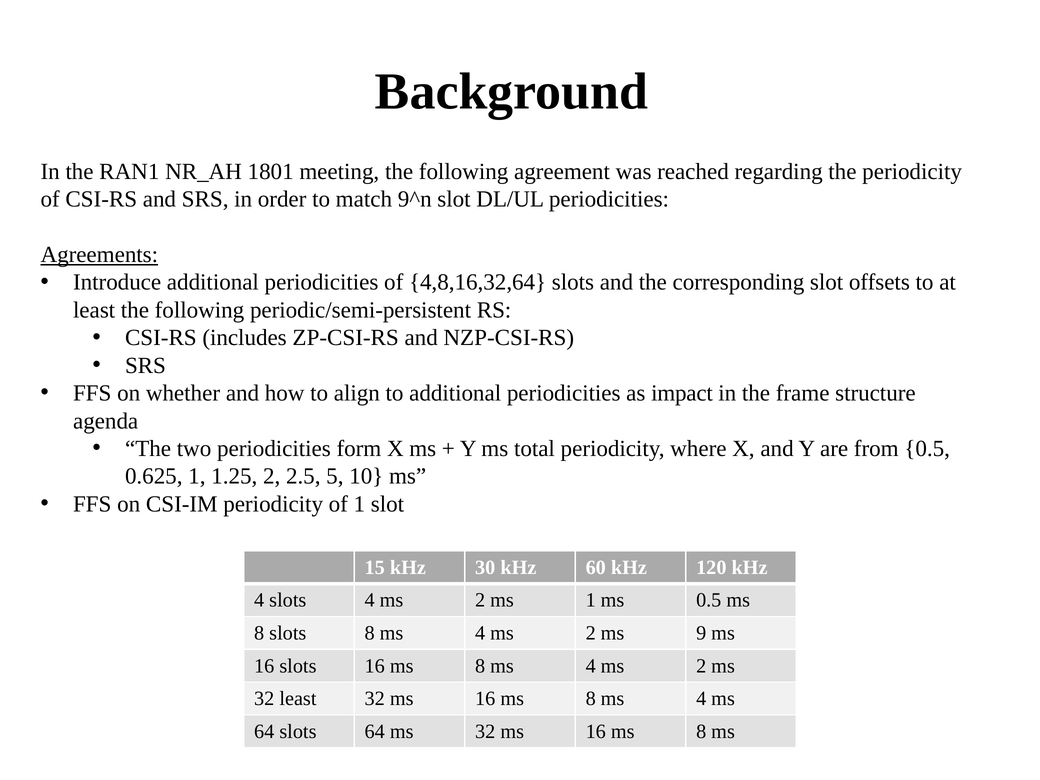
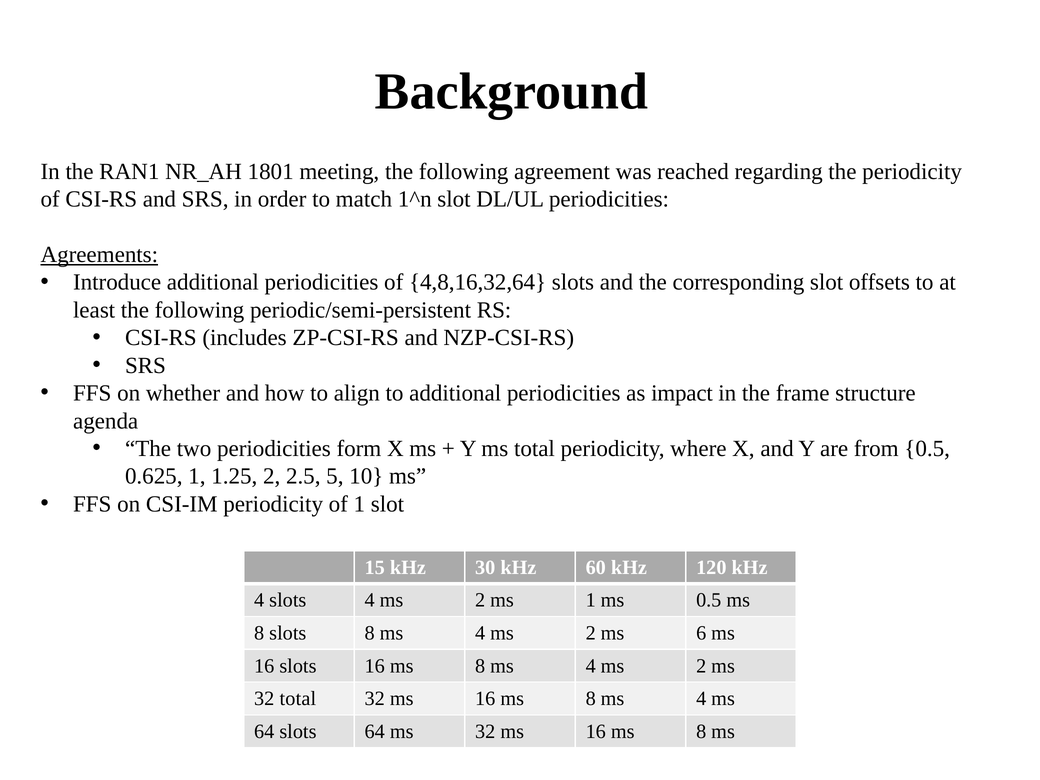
9^n: 9^n -> 1^n (415, 199)
9: 9 -> 6 (701, 633)
32 least: least -> total (298, 699)
